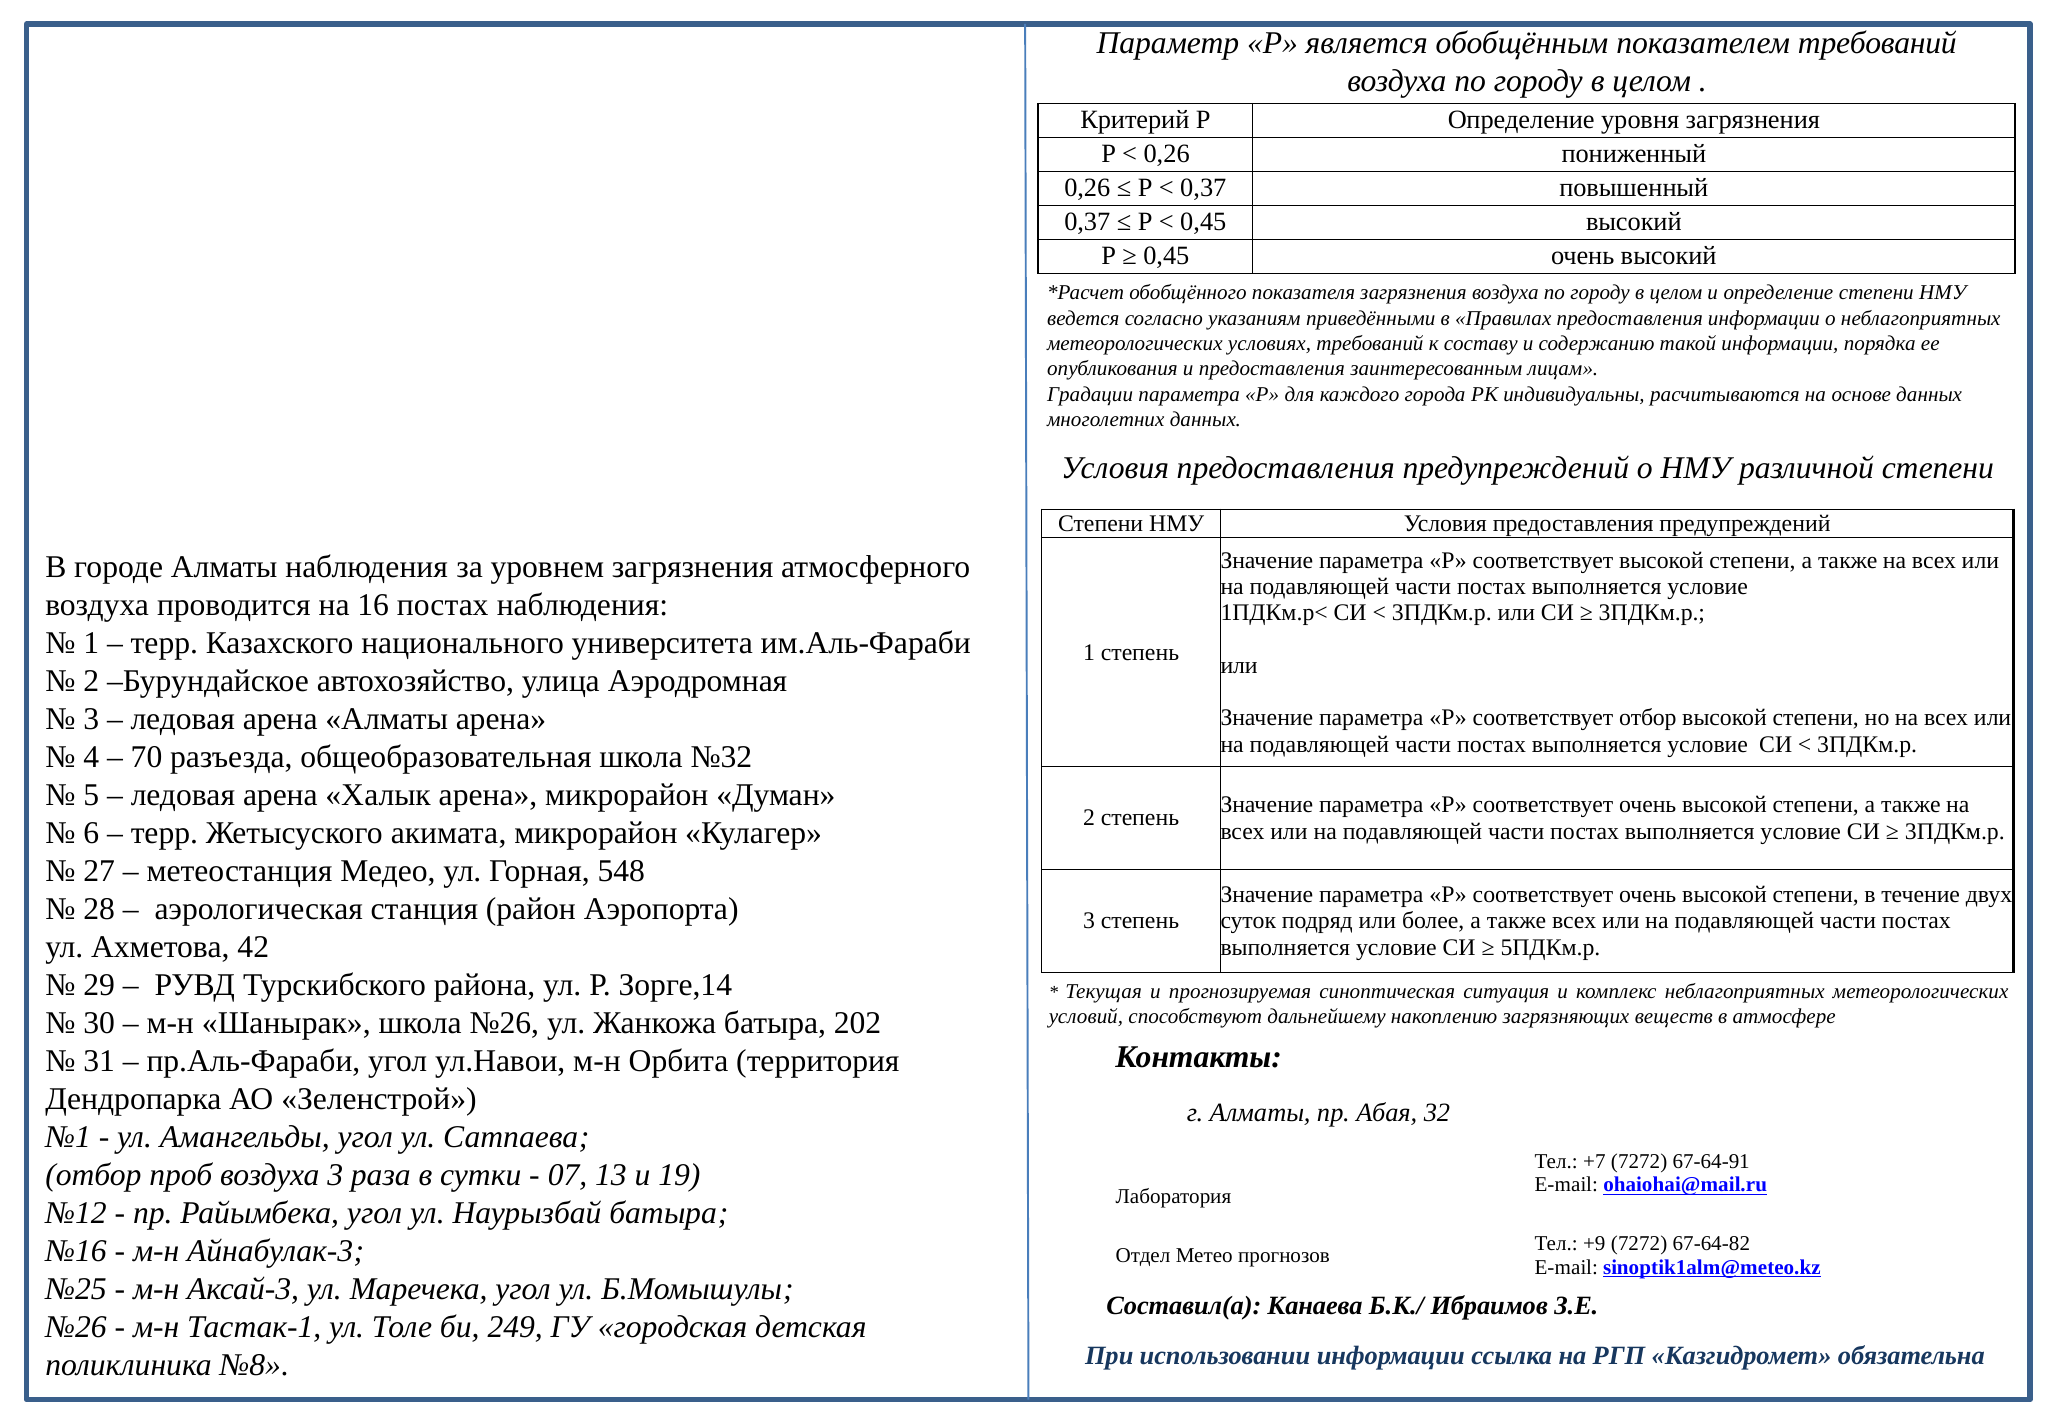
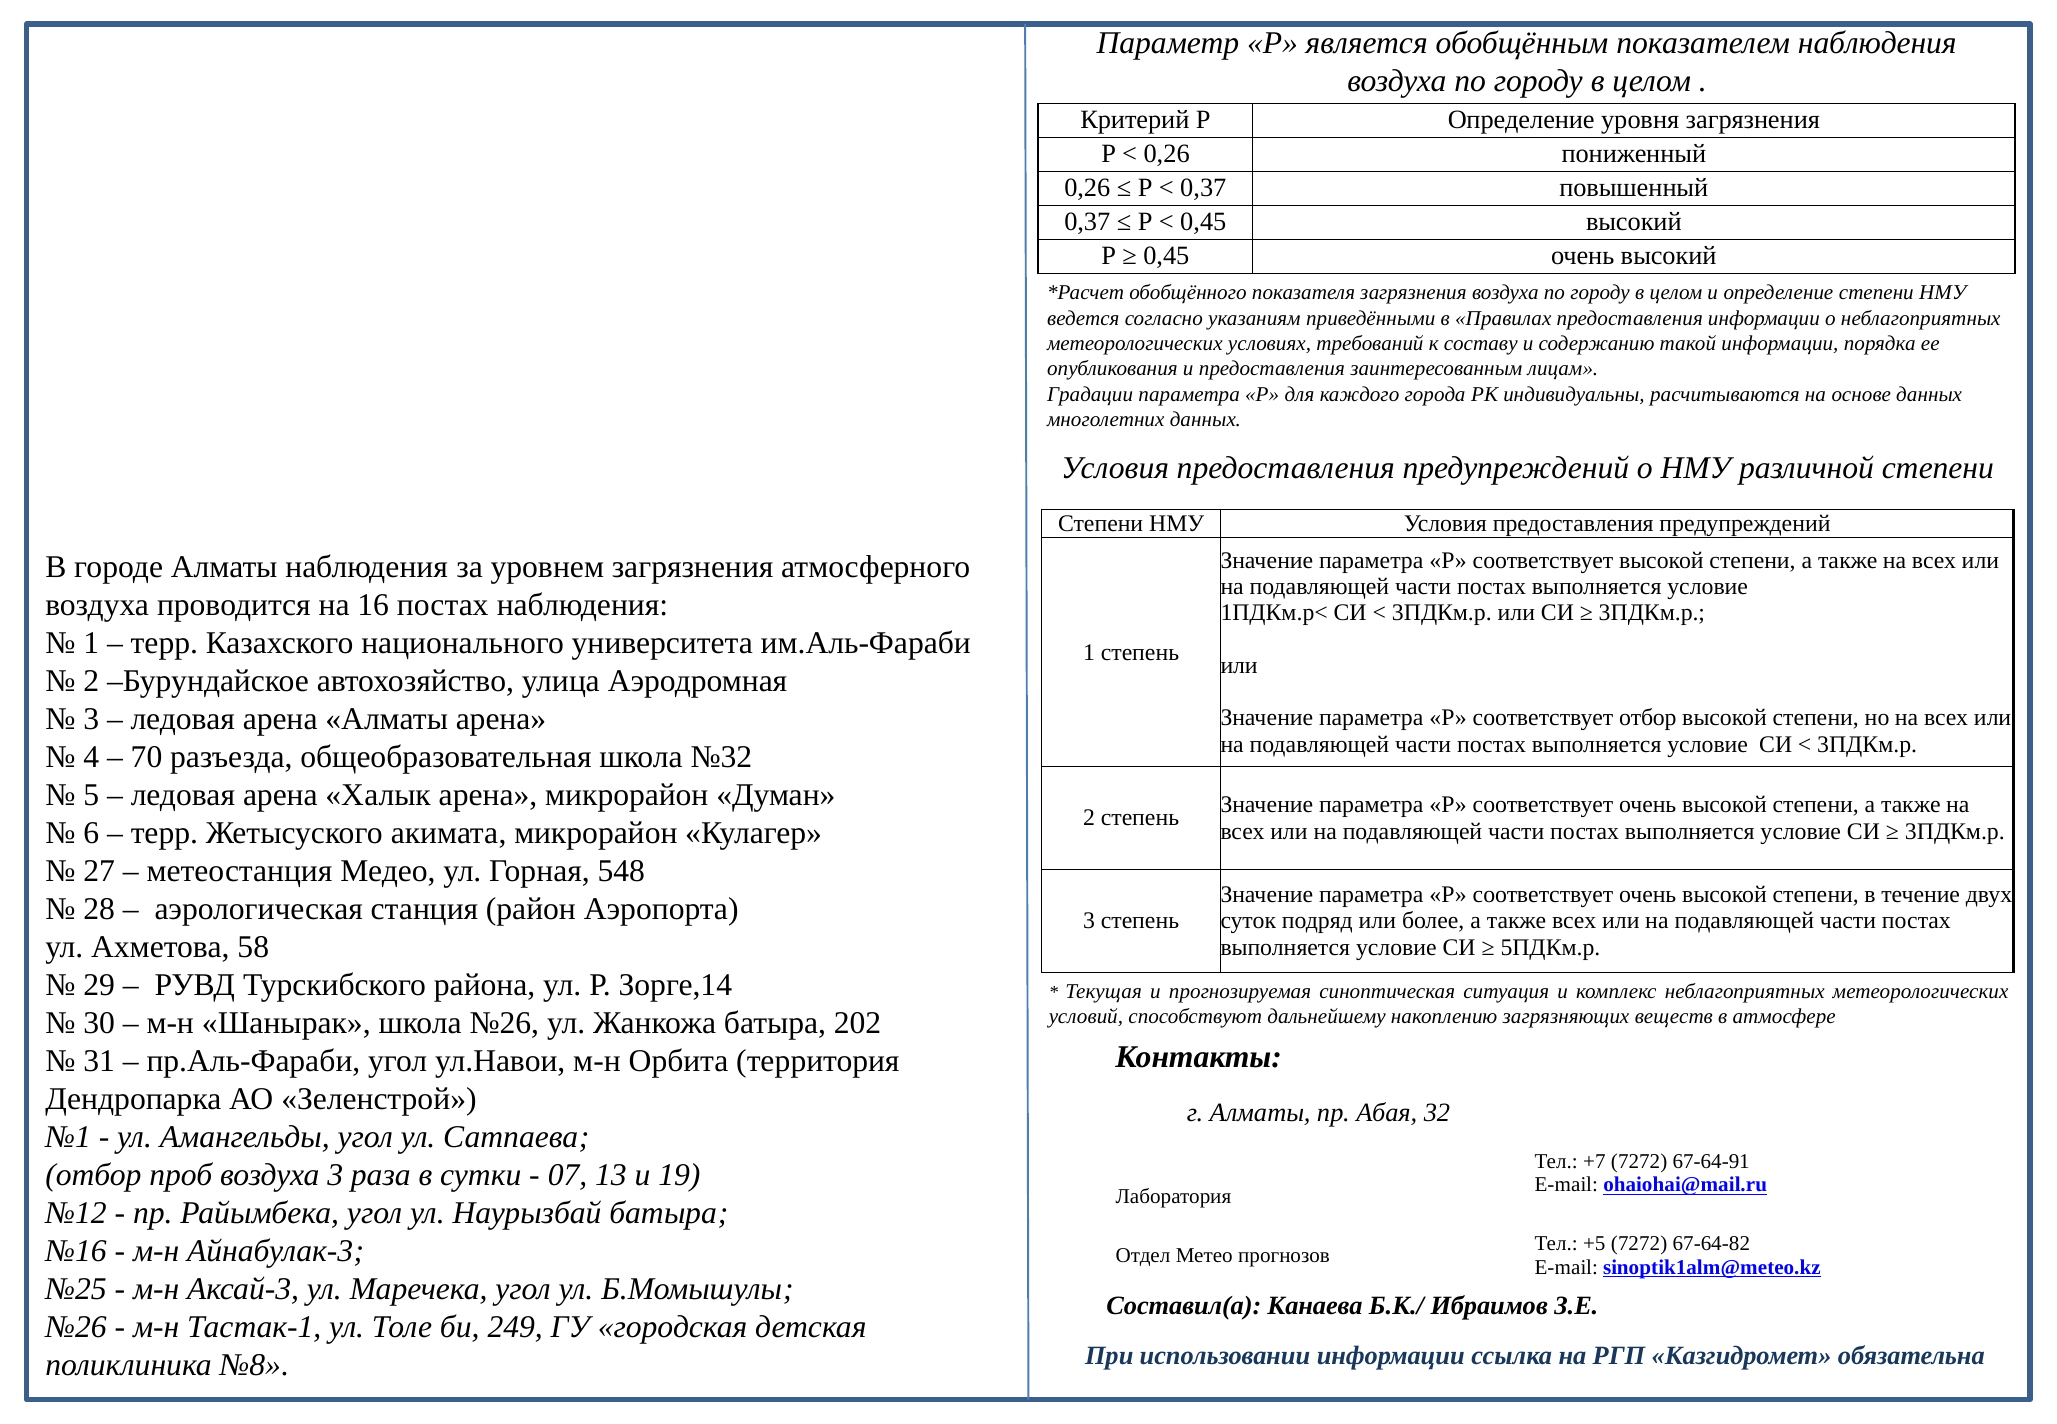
показателем требований: требований -> наблюдения (1877, 43)
42: 42 -> 58 (253, 947)
+9: +9 -> +5 (1594, 1244)
